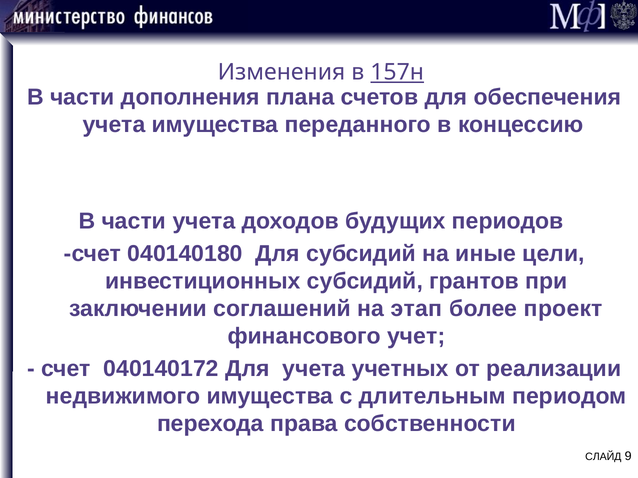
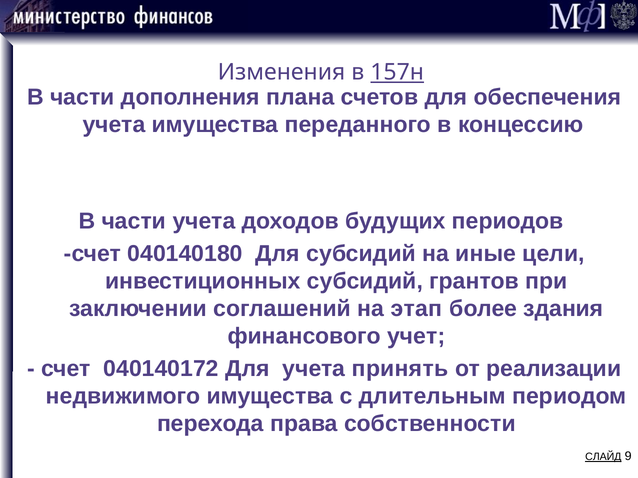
проект: проект -> здания (563, 309)
учетных: учетных -> принять (400, 369)
СЛАЙД underline: none -> present (603, 457)
